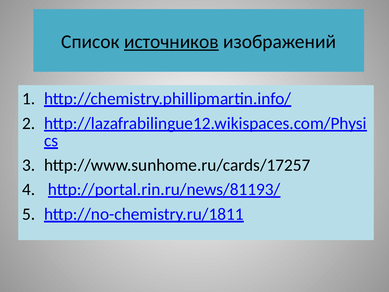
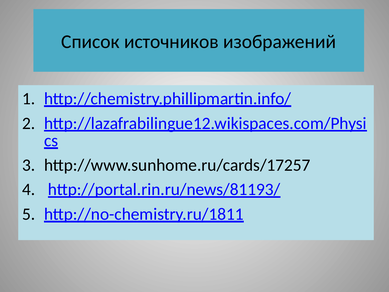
источников underline: present -> none (171, 42)
